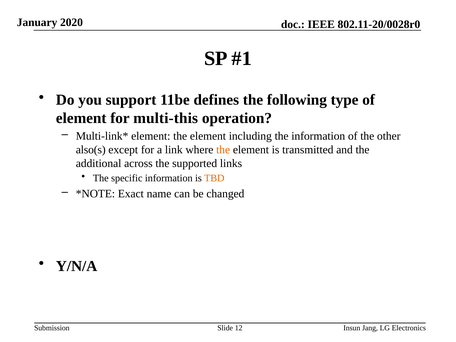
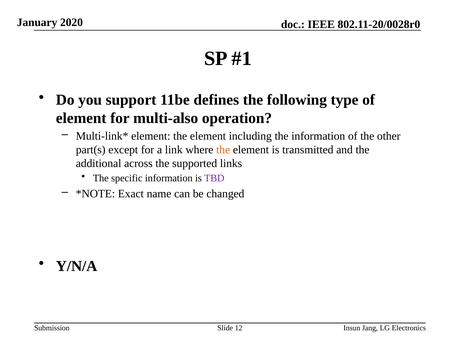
multi-this: multi-this -> multi-also (166, 118)
also(s: also(s -> part(s (91, 150)
TBD colour: orange -> purple (214, 178)
